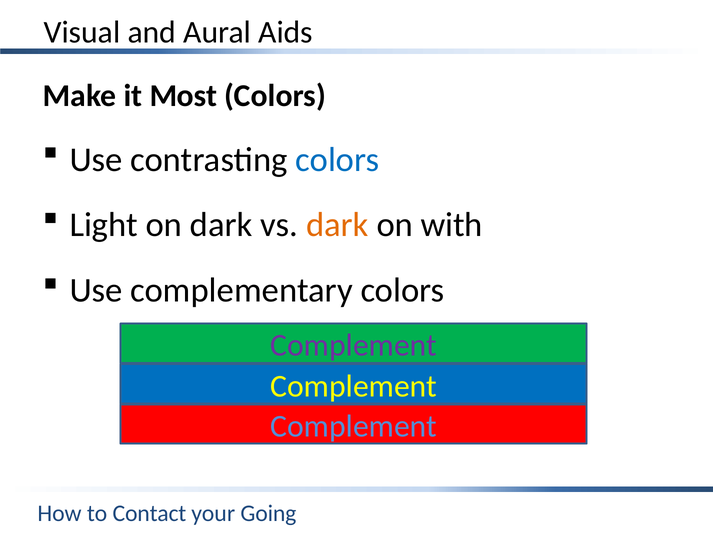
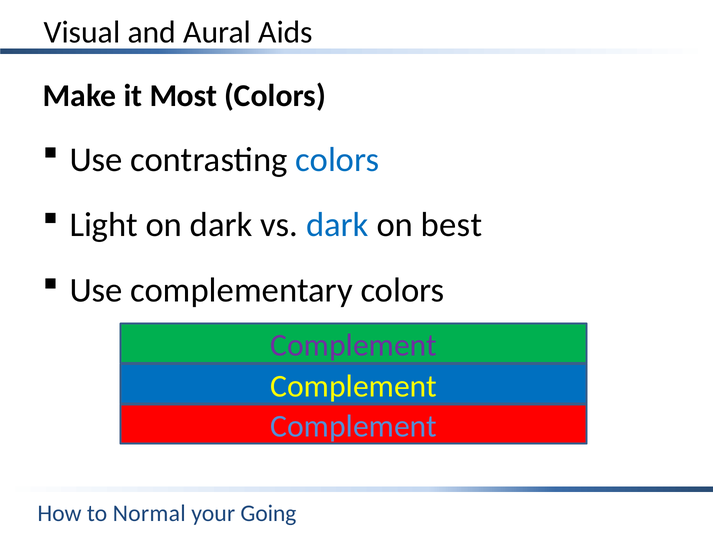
dark colour: orange -> blue (337, 225)
with: with -> best (452, 225)
Contact: Contact -> Normal (149, 513)
